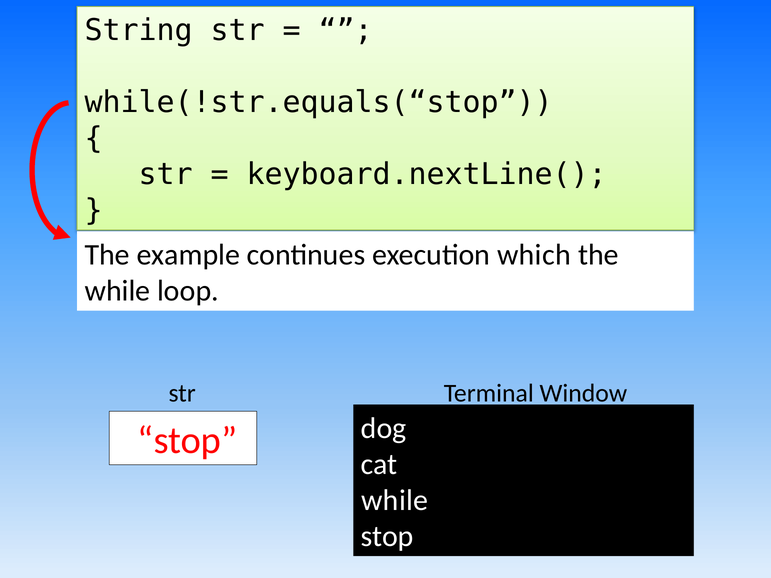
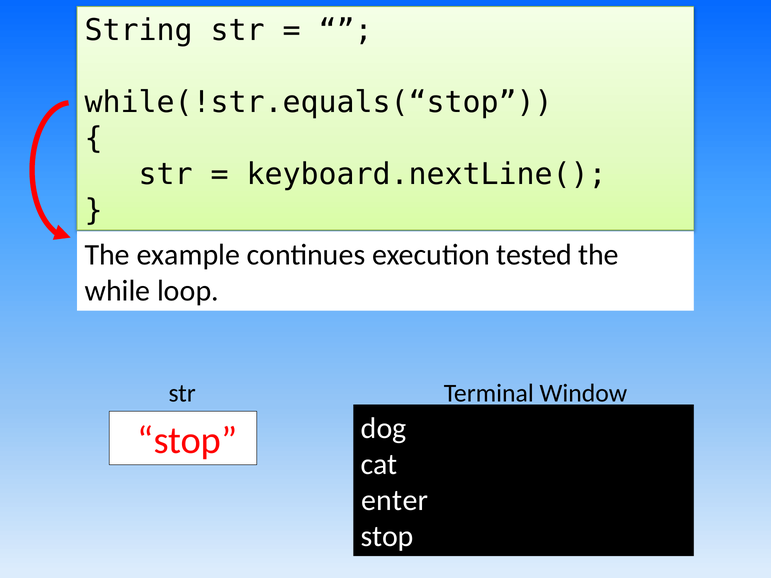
which: which -> tested (534, 255)
while: while -> enter (395, 501)
